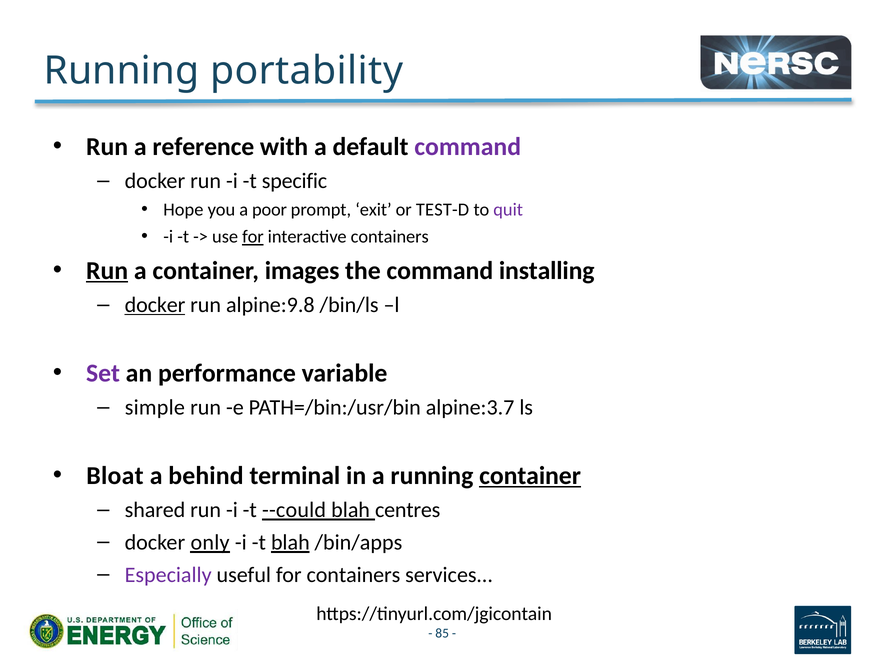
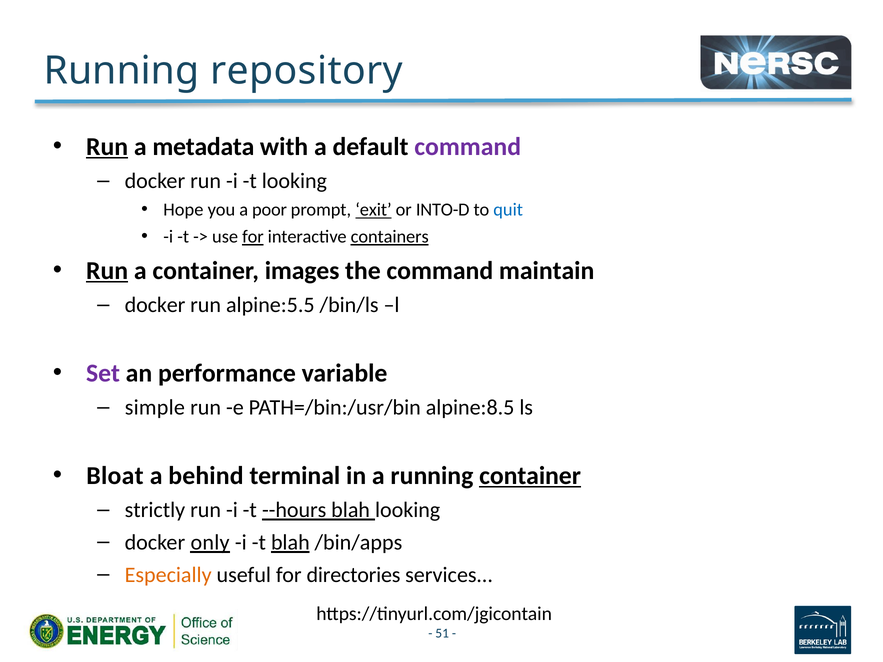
portability: portability -> repository (307, 71)
Run underline: none -> present (107, 147)
reference: reference -> metadata (203, 147)
t specific: specific -> looking (294, 181)
exit underline: none -> present (373, 210)
TEST-D: TEST-D -> INTO-D (443, 210)
quit colour: purple -> blue (508, 210)
containers underline: none -> present (390, 237)
installing: installing -> maintain (547, 271)
docker underline: present -> none (155, 305)
alpine:9.8: alpine:9.8 -> alpine:5.5 (270, 305)
alpine:3.7: alpine:3.7 -> alpine:8.5 (470, 408)
shared: shared -> strictly (155, 510)
--could: --could -> --hours (294, 510)
blah centres: centres -> looking (408, 510)
Especially colour: purple -> orange (168, 575)
for containers: containers -> directories (354, 575)
85: 85 -> 51 (442, 633)
